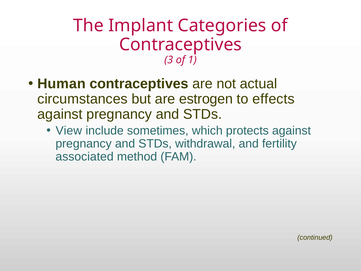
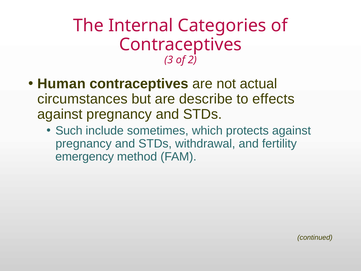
Implant: Implant -> Internal (141, 26)
1: 1 -> 2 (192, 60)
estrogen: estrogen -> describe (206, 99)
View: View -> Such (69, 131)
associated: associated -> emergency (85, 157)
